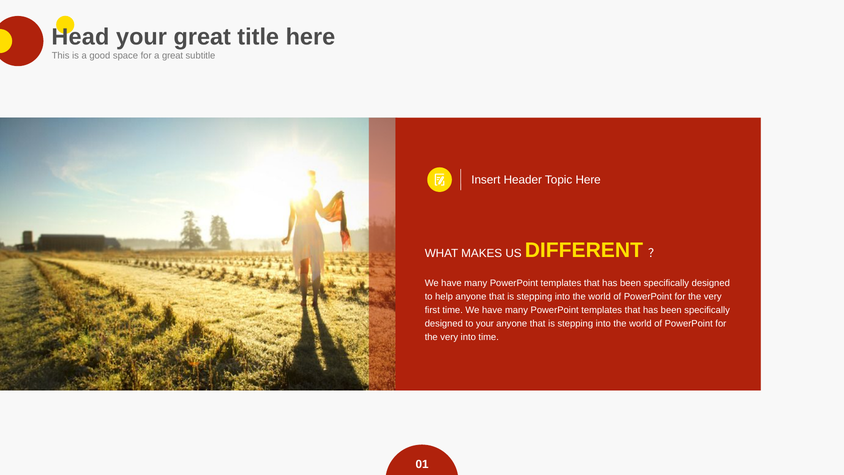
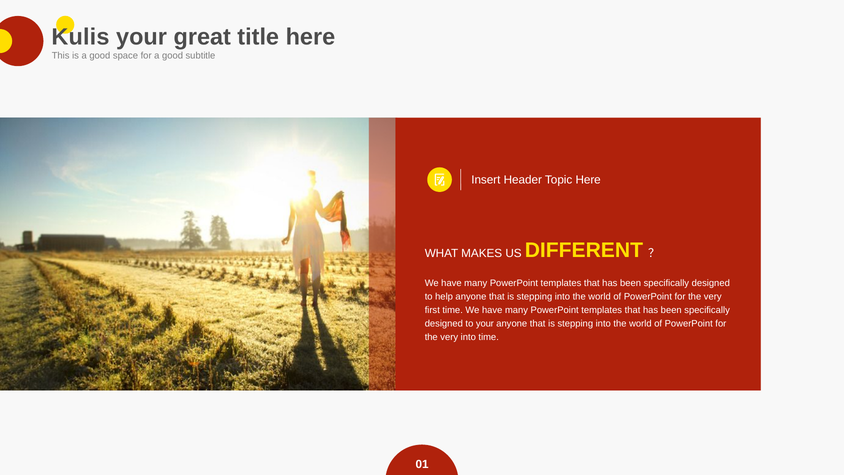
Head: Head -> Kulis (80, 37)
for a great: great -> good (172, 56)
